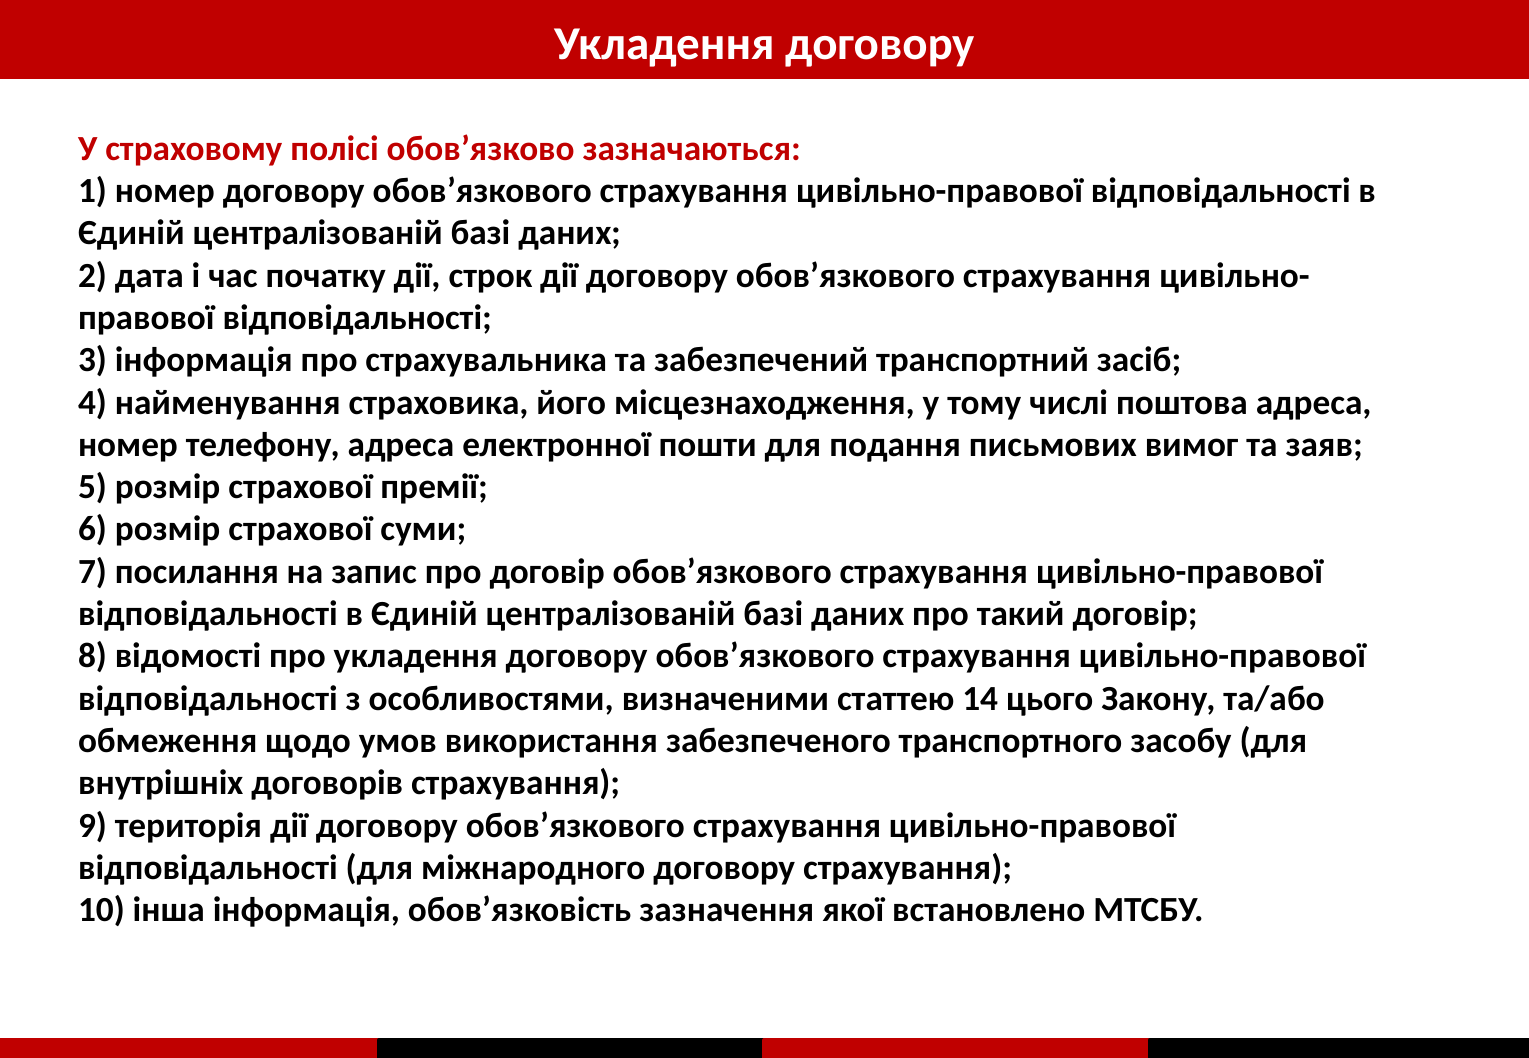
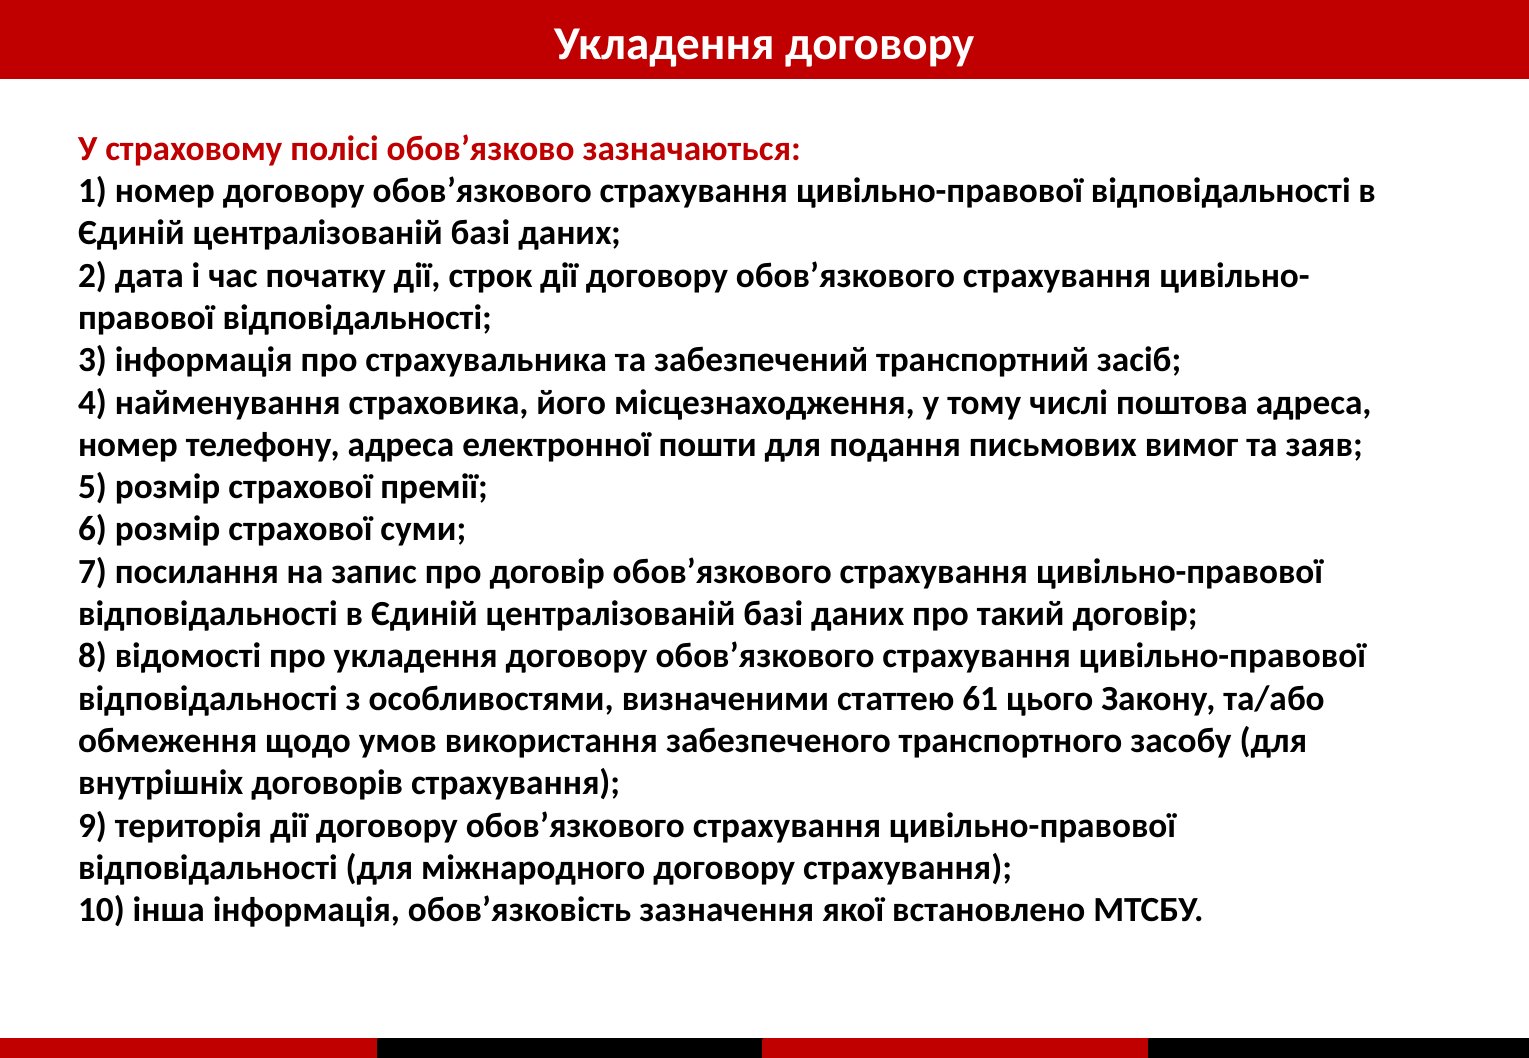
14: 14 -> 61 (980, 699)
